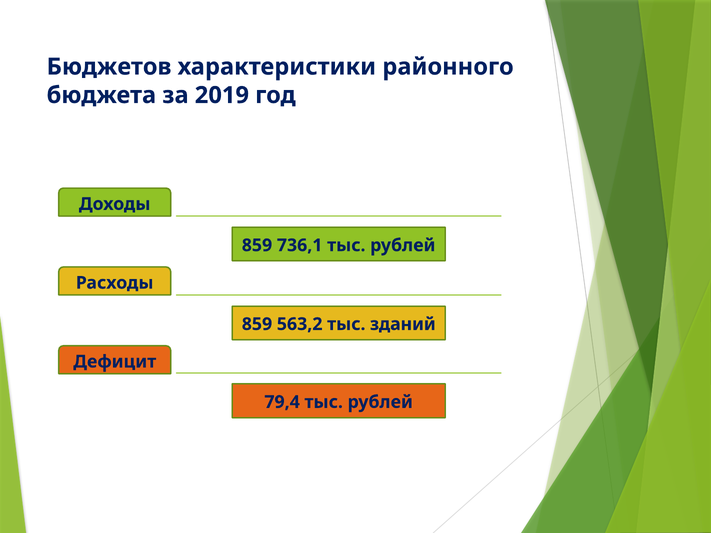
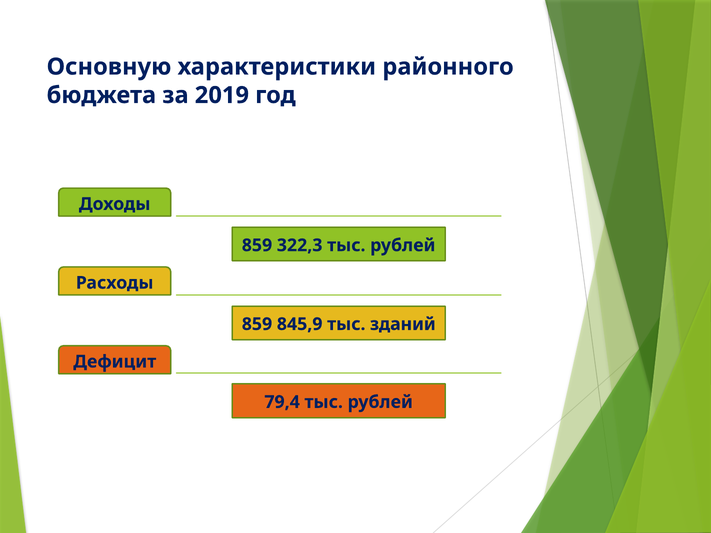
Бюджетов: Бюджетов -> Основную (109, 67)
736,1: 736,1 -> 322,3 (300, 245)
563,2: 563,2 -> 845,9 (300, 324)
